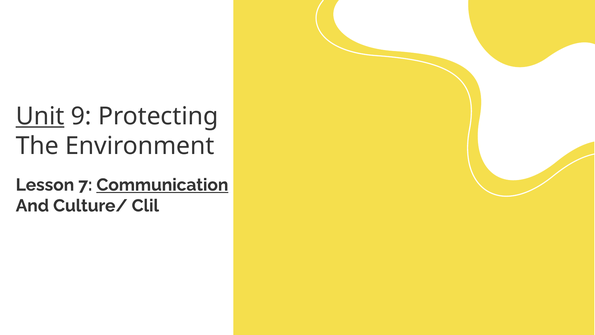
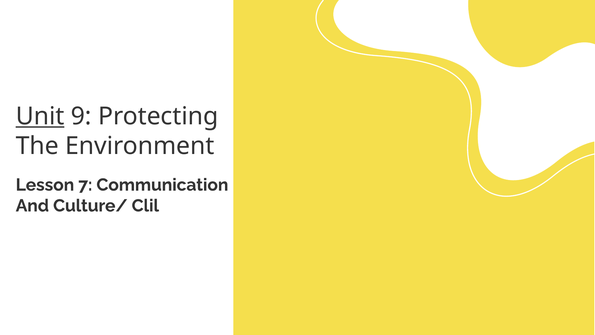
Communication underline: present -> none (162, 185)
